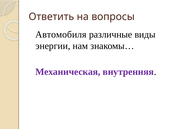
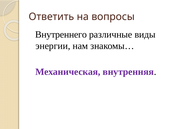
Автомобиля: Автомобиля -> Внутреннего (61, 34)
